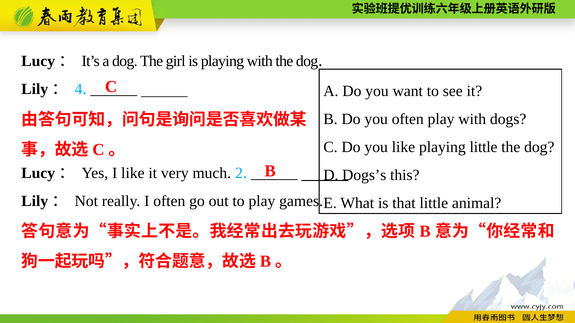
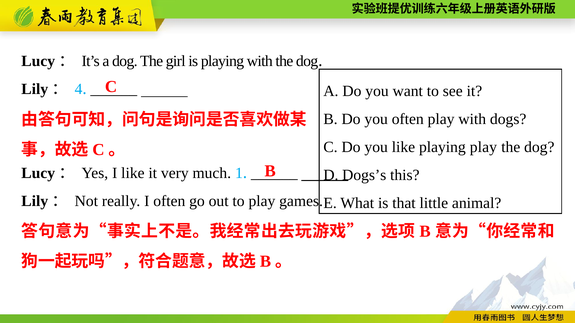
playing little: little -> play (483, 147)
2: 2 -> 1 (239, 173)
